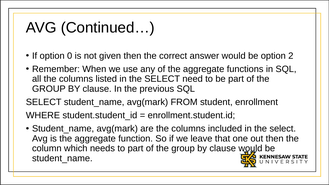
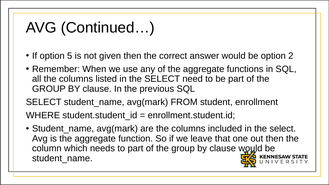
0: 0 -> 5 (70, 56)
